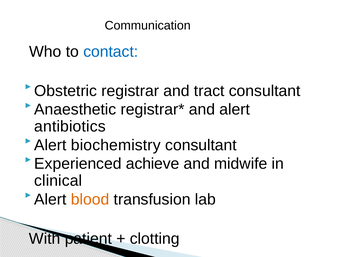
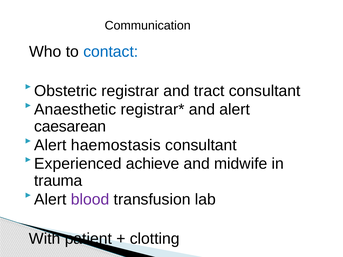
antibiotics: antibiotics -> caesarean (70, 127)
biochemistry: biochemistry -> haemostasis (116, 145)
clinical: clinical -> trauma (58, 181)
blood colour: orange -> purple (90, 200)
